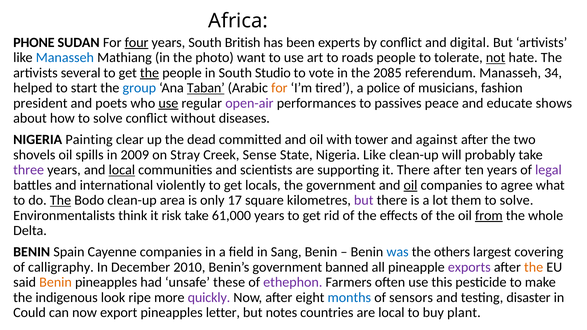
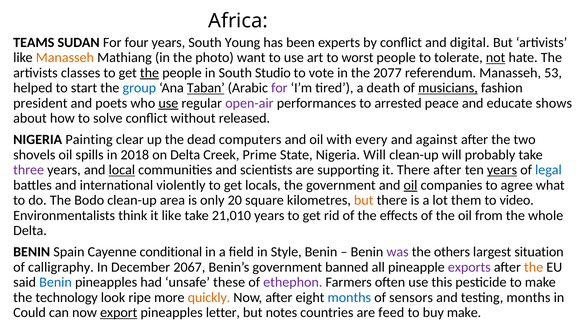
PHONE: PHONE -> TEAMS (34, 43)
four underline: present -> none (137, 43)
British: British -> Young (243, 43)
Manasseh colour: blue -> orange (65, 58)
roads: roads -> worst (357, 58)
several: several -> classes (81, 73)
2085: 2085 -> 2077 (387, 73)
34: 34 -> 53 (553, 73)
for colour: orange -> purple (279, 88)
police: police -> death (383, 88)
musicians underline: none -> present (448, 88)
passives: passives -> arrested (398, 103)
diseases: diseases -> released (244, 118)
committed: committed -> computers (250, 140)
tower: tower -> every (371, 140)
2009: 2009 -> 2018 (135, 155)
on Stray: Stray -> Delta (185, 155)
Sense: Sense -> Prime (260, 155)
Nigeria Like: Like -> Will (375, 155)
years underline: none -> present (502, 170)
legal colour: purple -> blue (548, 170)
The underline: present -> none (60, 200)
17: 17 -> 20 (235, 200)
but colour: purple -> orange (364, 200)
solve: solve -> video (517, 200)
it risk: risk -> like (171, 216)
61,000: 61,000 -> 21,010 (231, 216)
from underline: present -> none (489, 216)
Cayenne companies: companies -> conditional (171, 252)
Sang: Sang -> Style (286, 252)
was colour: blue -> purple (398, 252)
covering: covering -> situation (539, 252)
2010: 2010 -> 2067 (189, 267)
Benin colour: orange -> blue (56, 282)
indigenous: indigenous -> technology (67, 298)
quickly colour: purple -> orange (209, 298)
testing disaster: disaster -> months (528, 298)
export underline: none -> present (119, 313)
are local: local -> feed (391, 313)
buy plant: plant -> make (464, 313)
